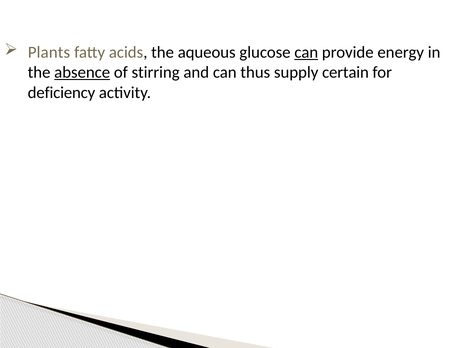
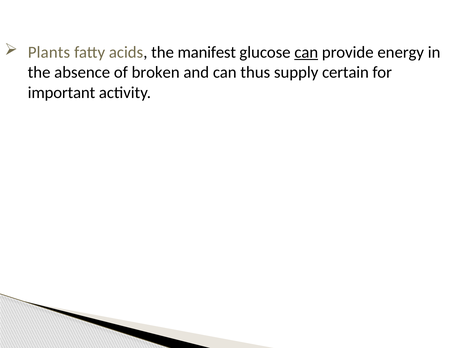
aqueous: aqueous -> manifest (207, 52)
absence underline: present -> none (82, 72)
stirring: stirring -> broken (156, 72)
deficiency: deficiency -> important (61, 92)
